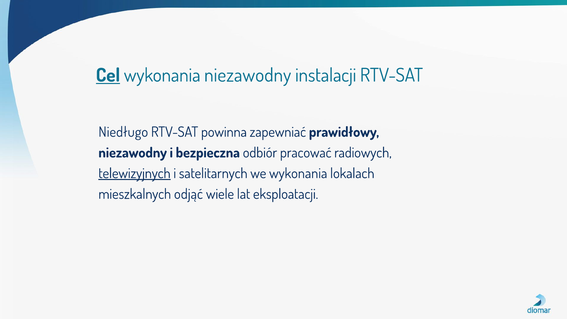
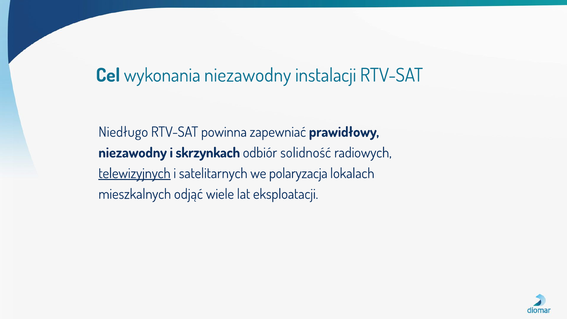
Cel underline: present -> none (108, 75)
bezpieczna: bezpieczna -> skrzynkach (208, 153)
pracować: pracować -> solidność (306, 153)
we wykonania: wykonania -> polaryzacja (298, 173)
